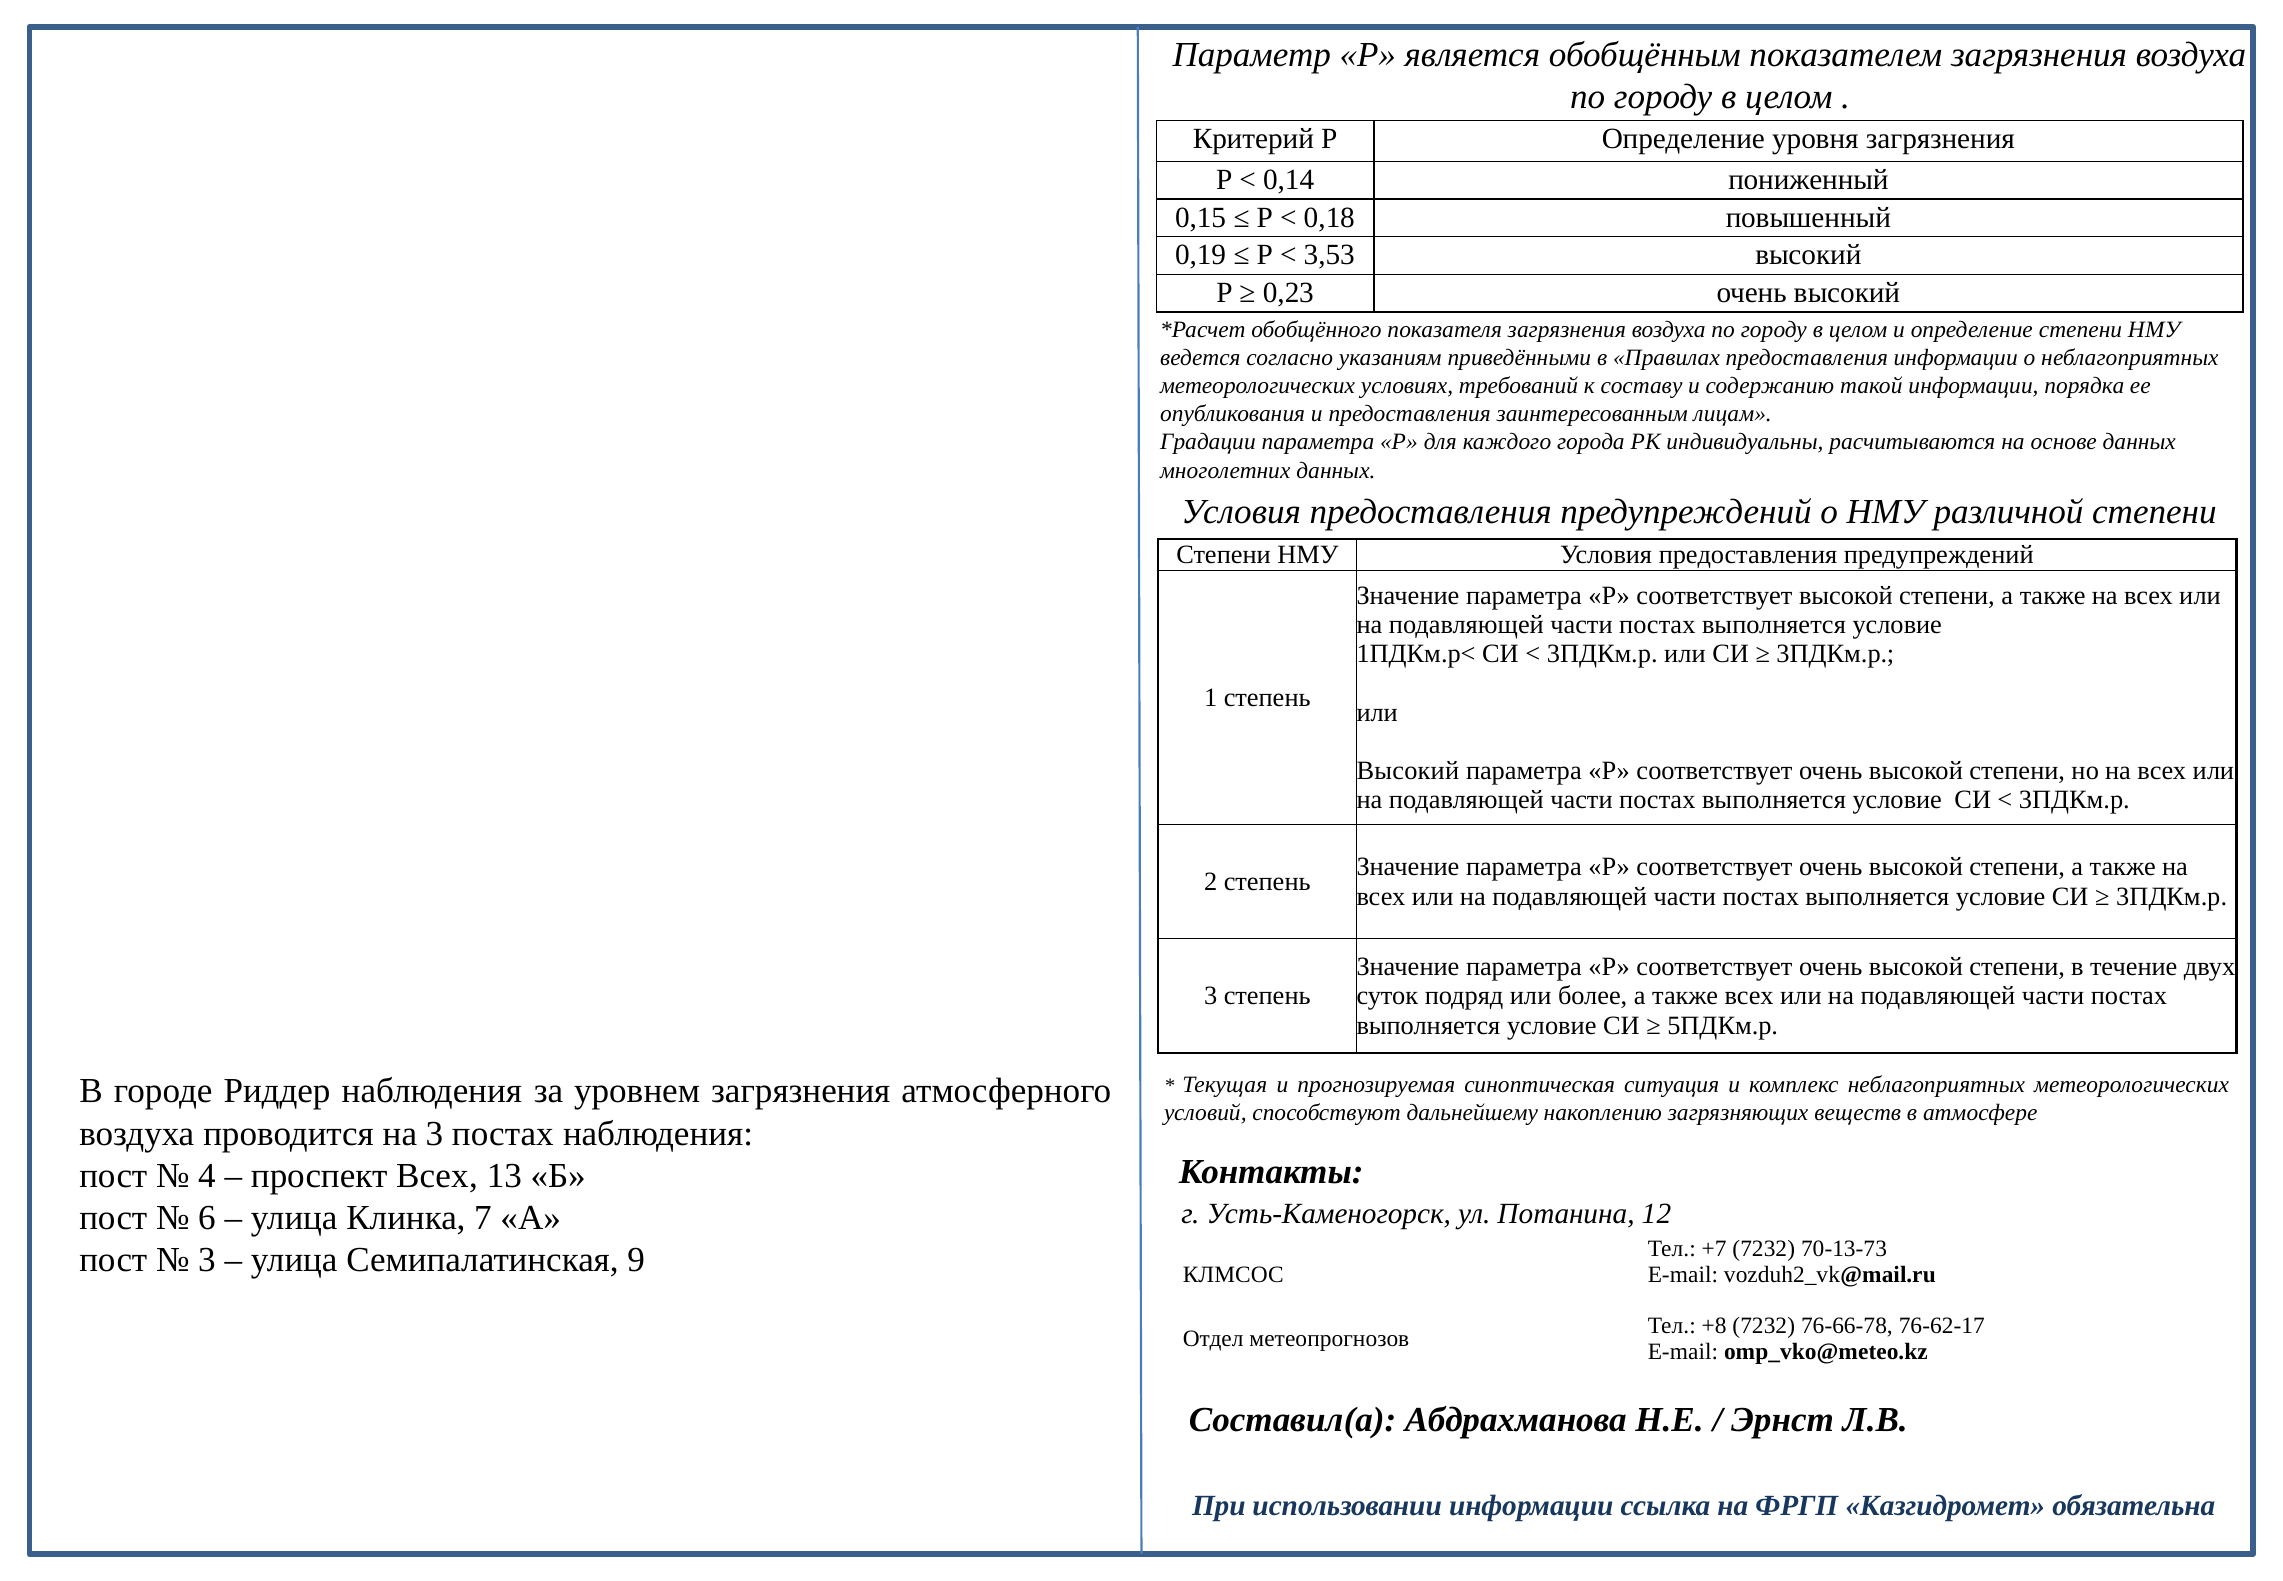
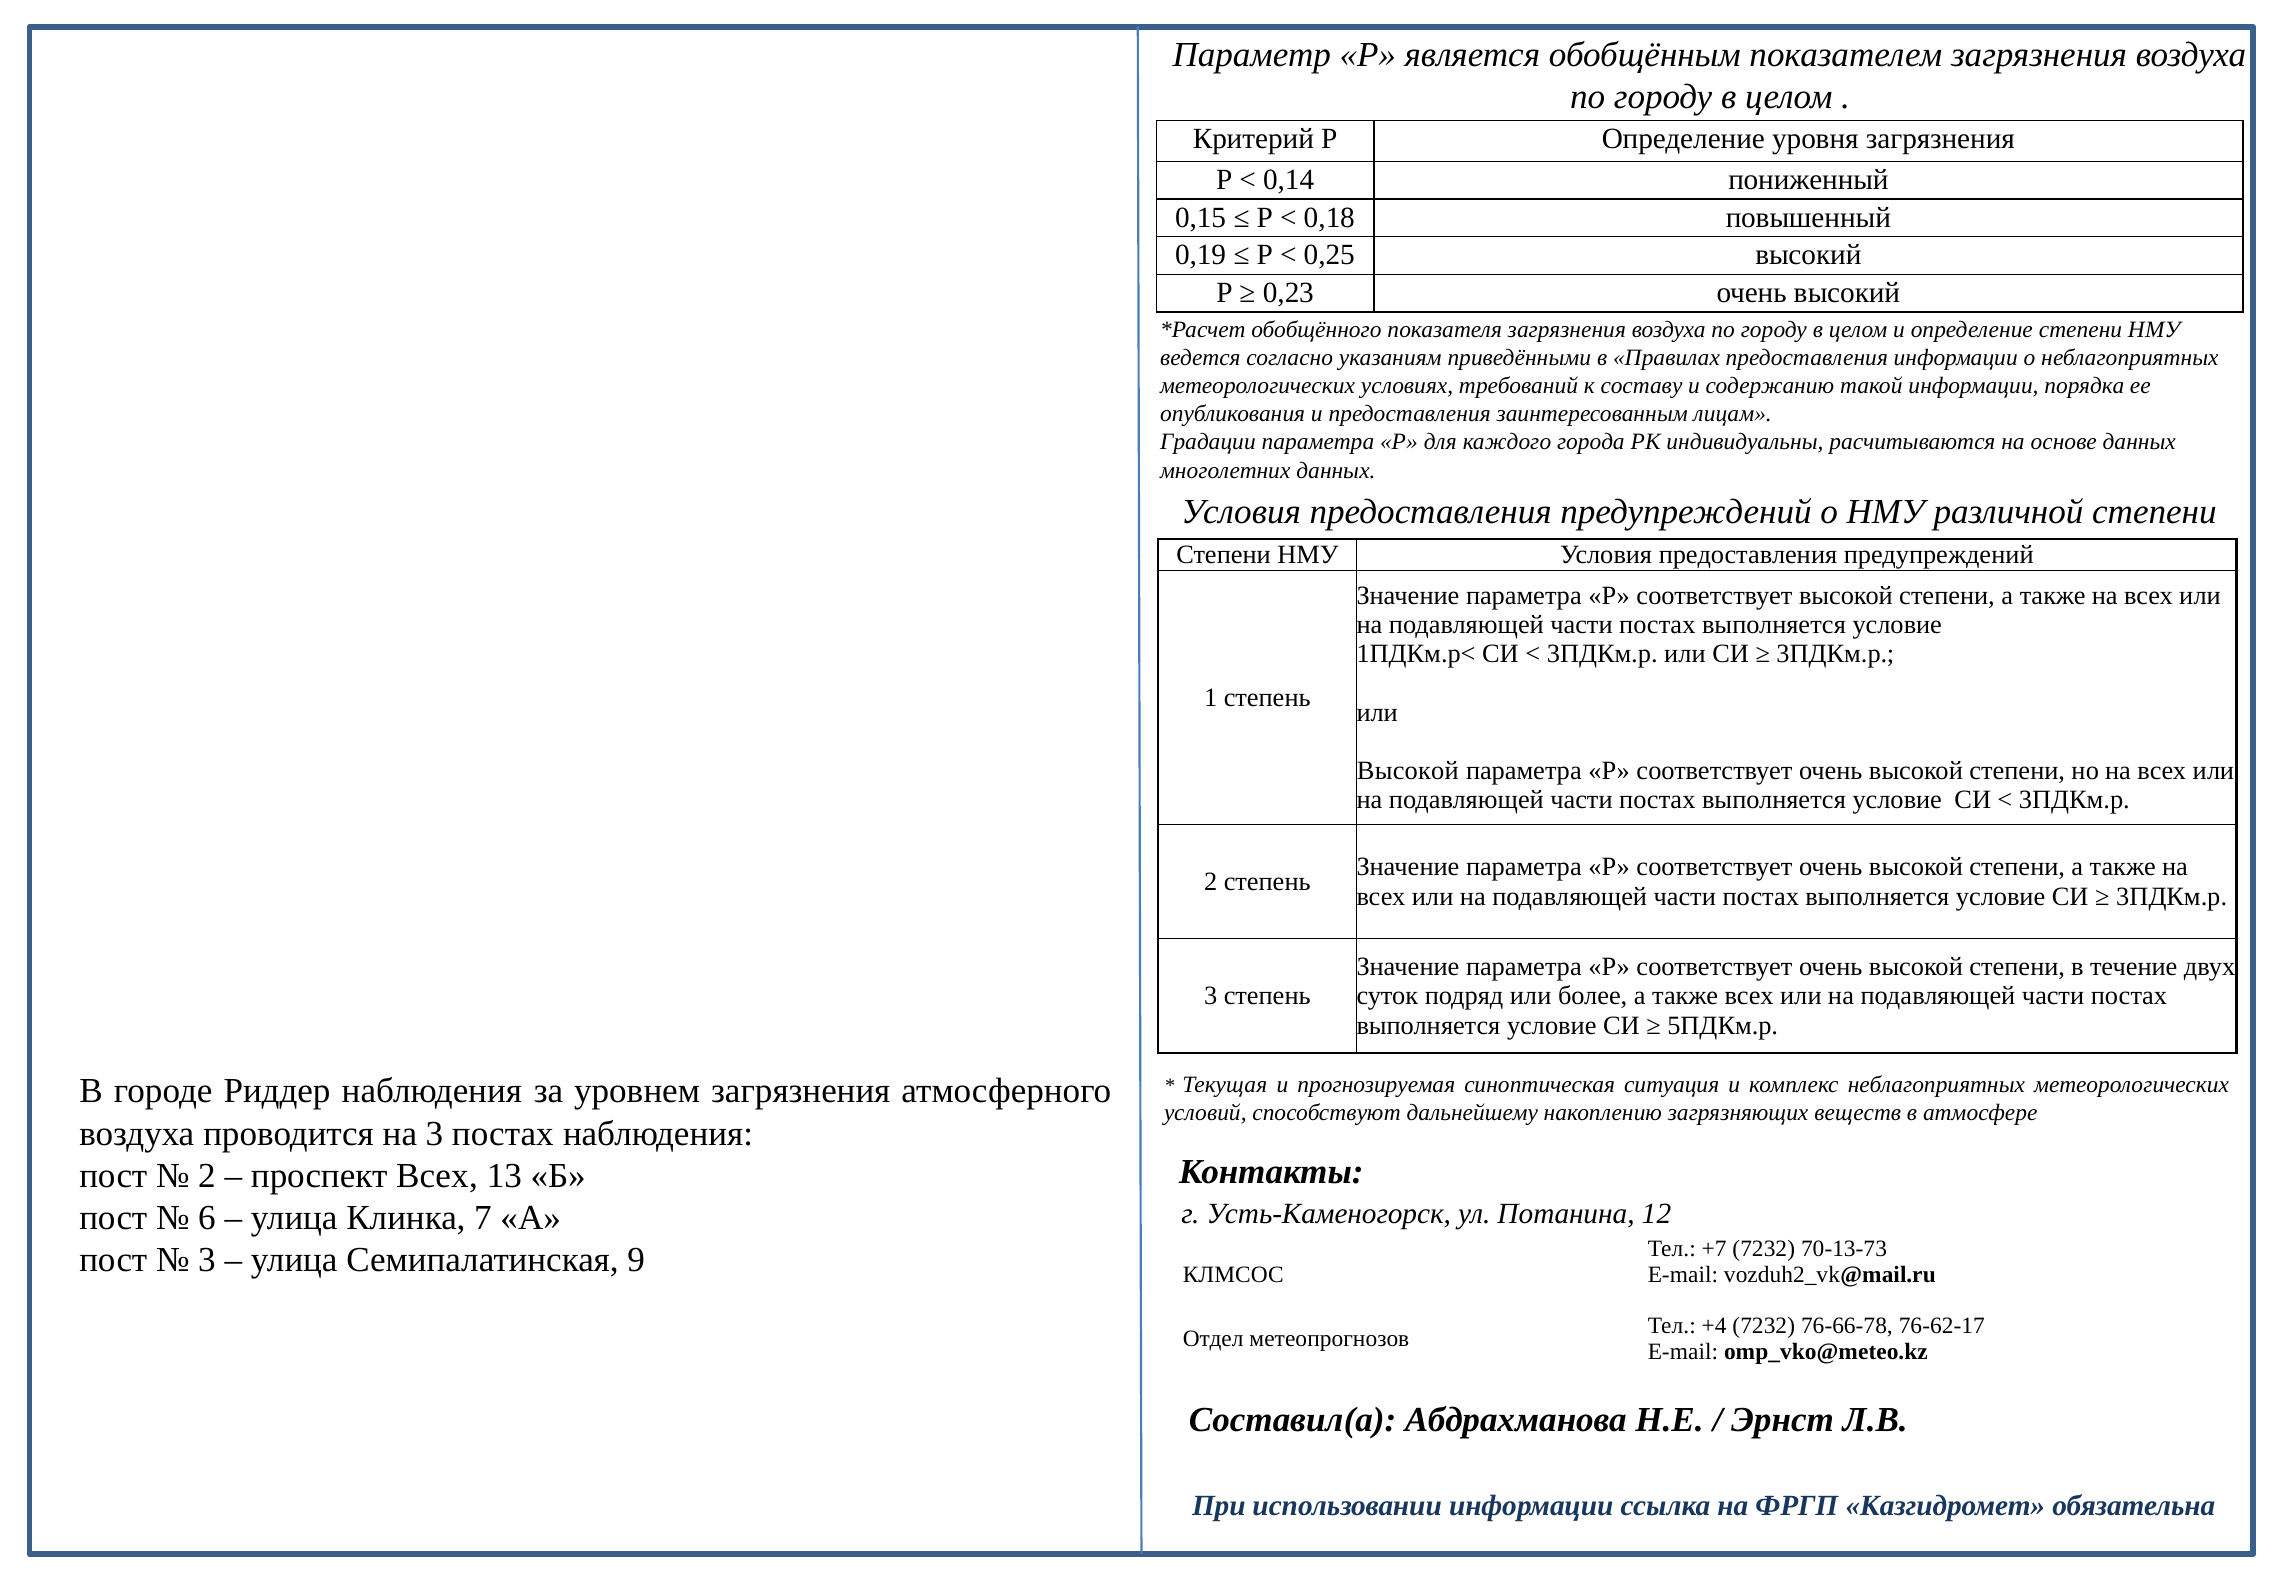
3,53: 3,53 -> 0,25 (1329, 255)
Высокий: Высокий -> Высокой (1408, 771)
4: 4 -> 2 (207, 1175)
+8: +8 -> +4 (1714, 1325)
